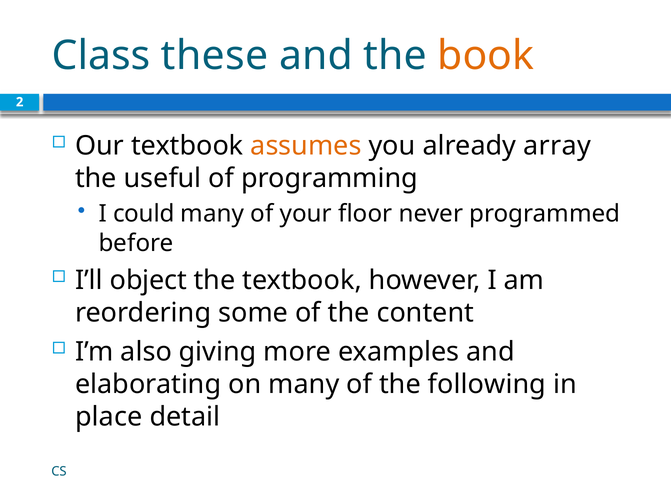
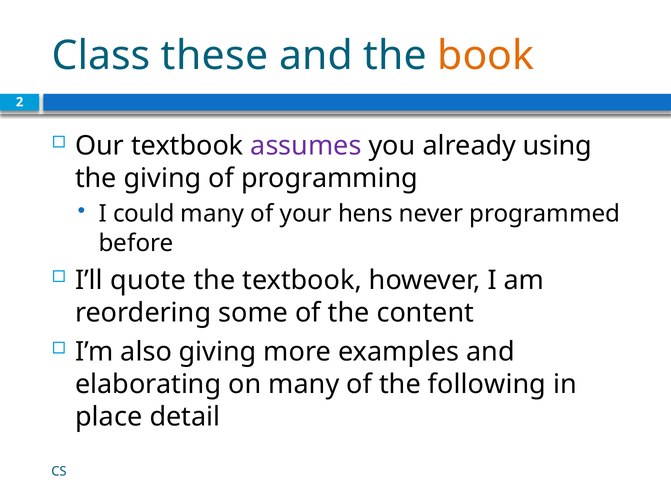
assumes colour: orange -> purple (306, 146)
array: array -> using (557, 146)
the useful: useful -> giving (163, 178)
floor: floor -> hens (365, 214)
object: object -> quote (148, 281)
